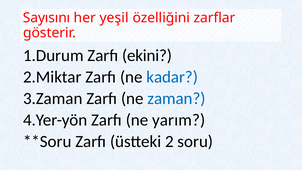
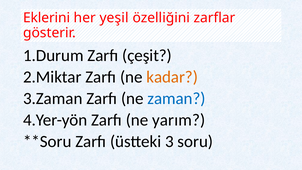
Sayısını: Sayısını -> Eklerini (47, 18)
ekini: ekini -> çeşit (147, 55)
kadar colour: blue -> orange (172, 77)
2: 2 -> 3 (169, 141)
